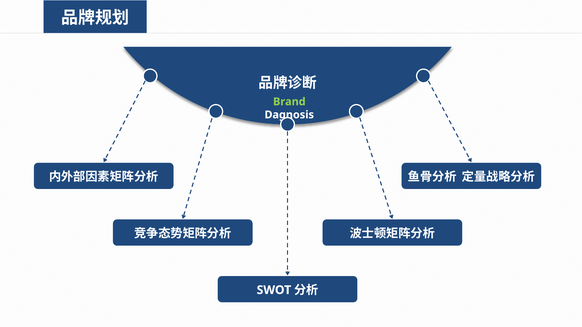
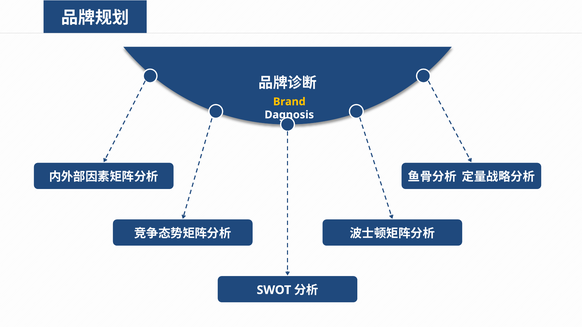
Brand colour: light green -> yellow (289, 102)
